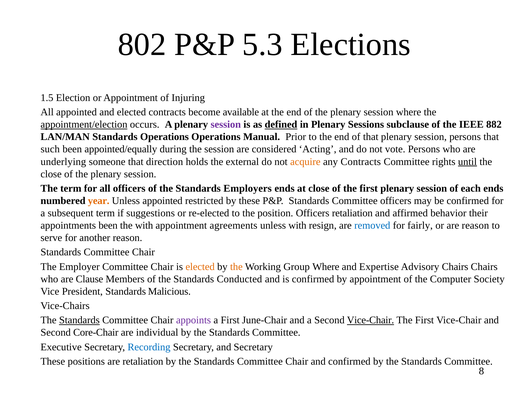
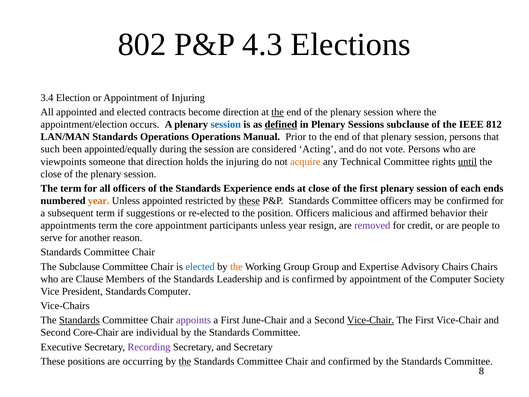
5.3: 5.3 -> 4.3 (262, 44)
1.5: 1.5 -> 3.4 (47, 98)
become available: available -> direction (241, 112)
the underline: none -> present (278, 112)
appointment/election underline: present -> none (84, 124)
session colour: purple -> blue (226, 124)
882: 882 -> 812 (494, 124)
underlying: underlying -> viewpoints (63, 162)
the external: external -> injuring (242, 162)
any Contracts: Contracts -> Technical (361, 162)
Employers: Employers -> Experience (248, 188)
these underline: none -> present (249, 201)
Officers retaliation: retaliation -> malicious (352, 213)
appointments been: been -> term (108, 225)
the with: with -> core (144, 225)
agreements: agreements -> participants (234, 225)
unless with: with -> year (297, 225)
removed colour: blue -> purple (372, 225)
fairly: fairly -> credit (420, 225)
are reason: reason -> people (475, 225)
The Employer: Employer -> Subclause (79, 266)
elected colour: orange -> blue (200, 266)
Group Where: Where -> Group (326, 266)
Conducted: Conducted -> Leadership (240, 279)
Standards Malicious: Malicious -> Computer (169, 291)
Recording colour: blue -> purple (149, 347)
are retaliation: retaliation -> occurring (143, 361)
the underline: none -> present (185, 361)
